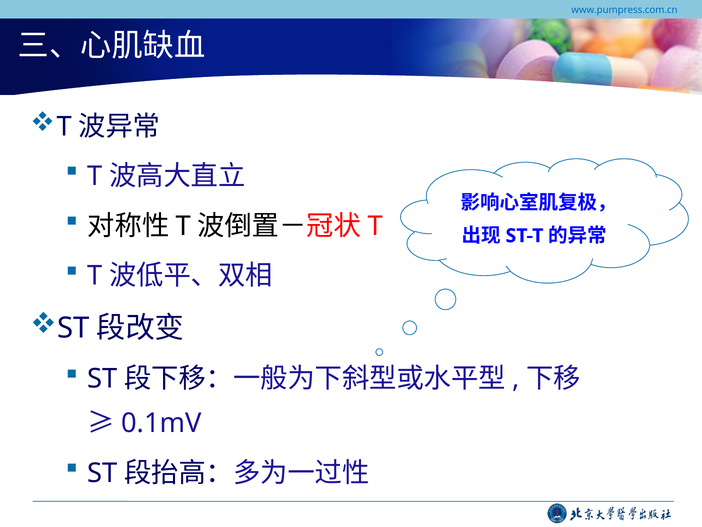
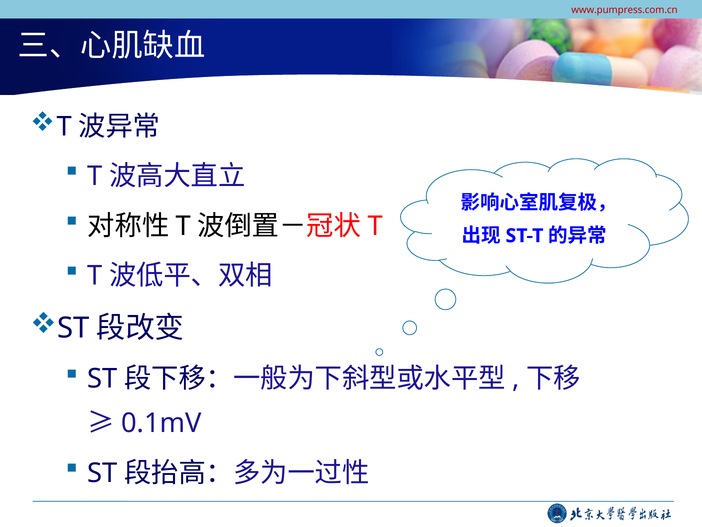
www.pumpress.com.cn colour: blue -> red (624, 10)
